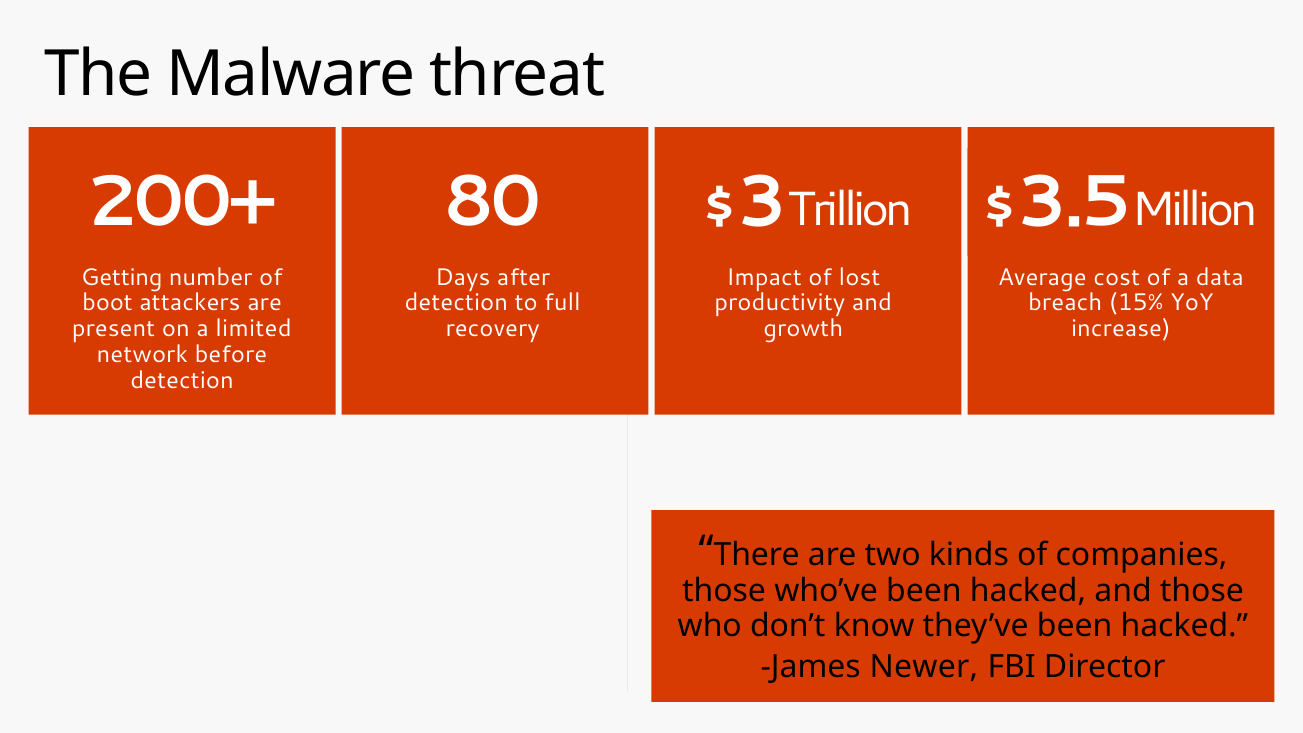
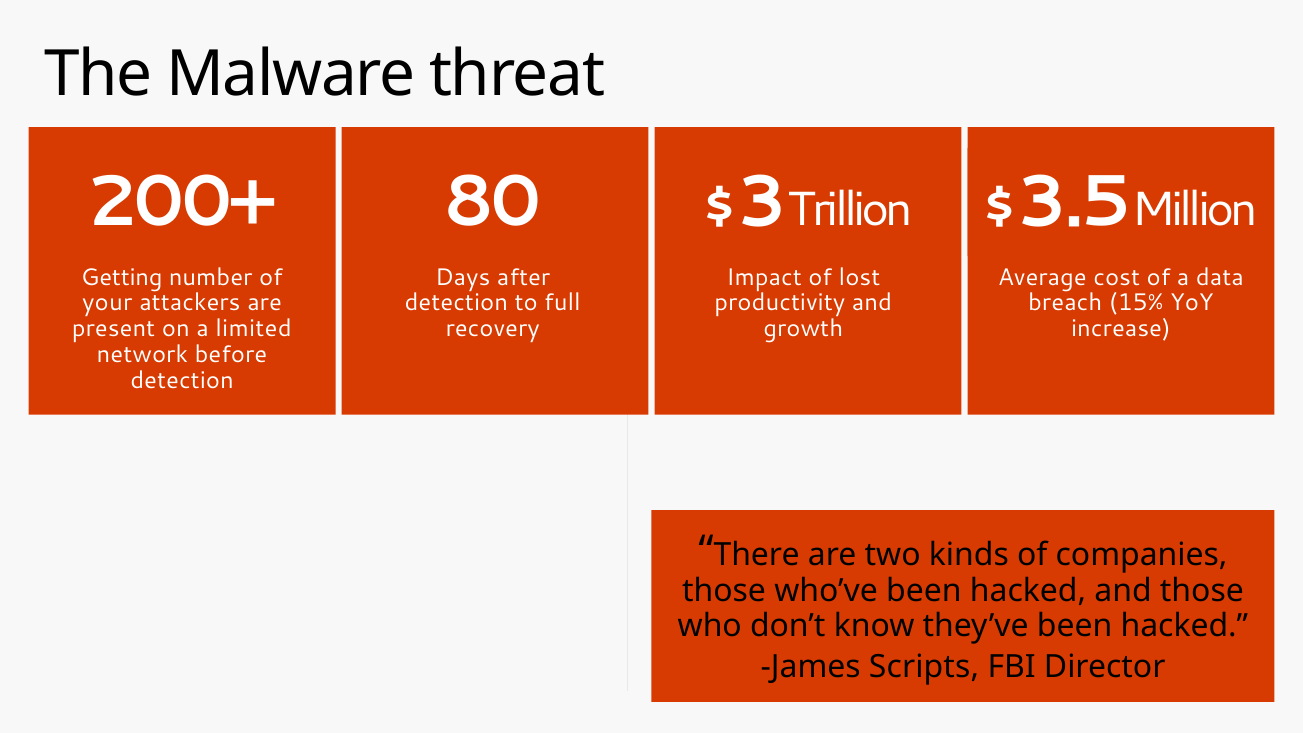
boot: boot -> your (107, 303)
Newer: Newer -> Scripts (924, 666)
